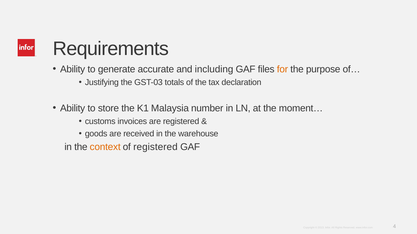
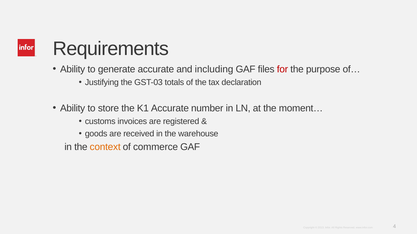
for colour: orange -> red (282, 69)
K1 Malaysia: Malaysia -> Accurate (170, 108)
of registered: registered -> commerce (156, 147)
